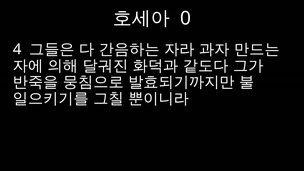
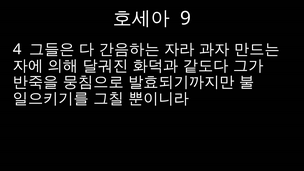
0: 0 -> 9 (186, 18)
